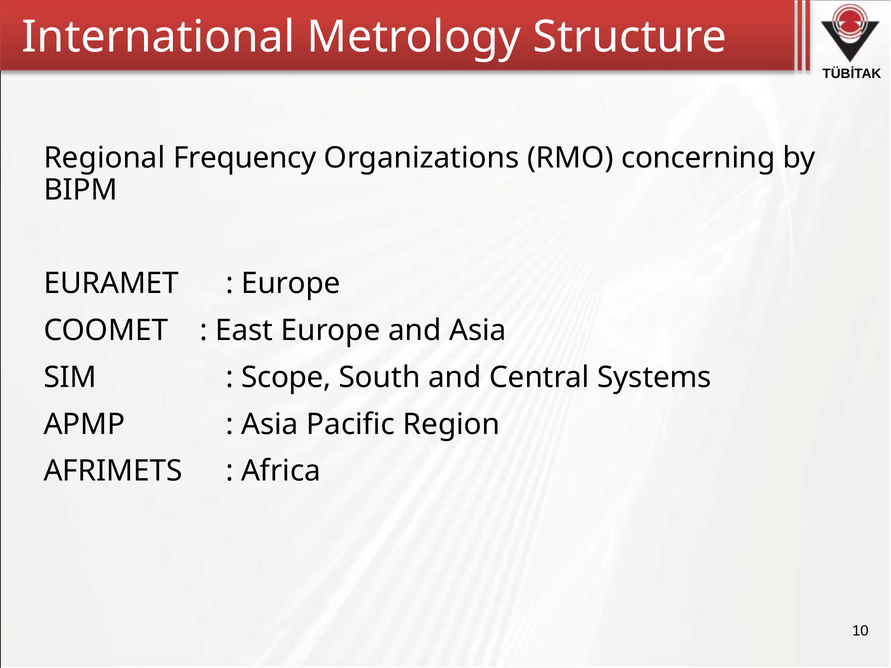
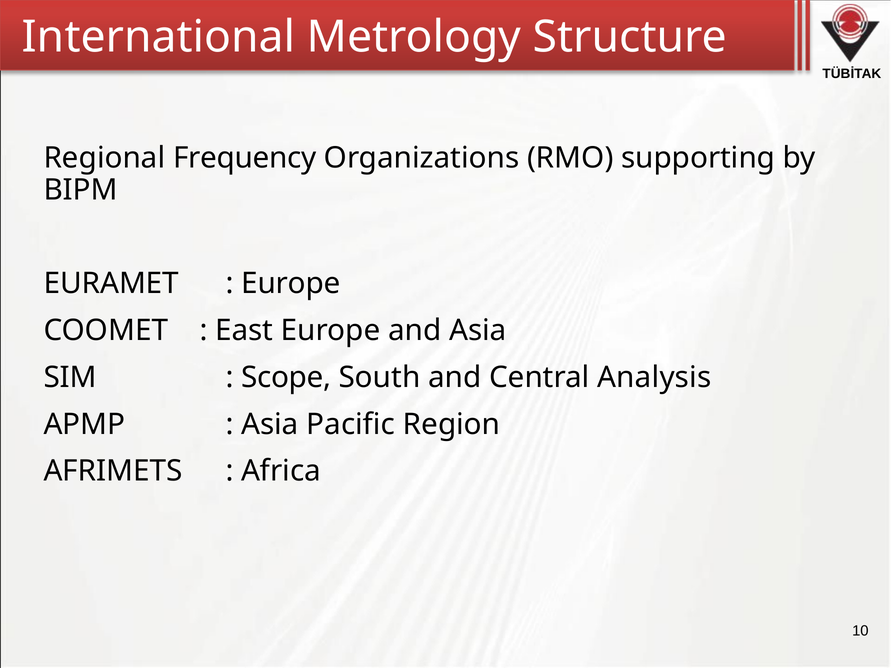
concerning: concerning -> supporting (698, 158)
Systems: Systems -> Analysis (654, 378)
